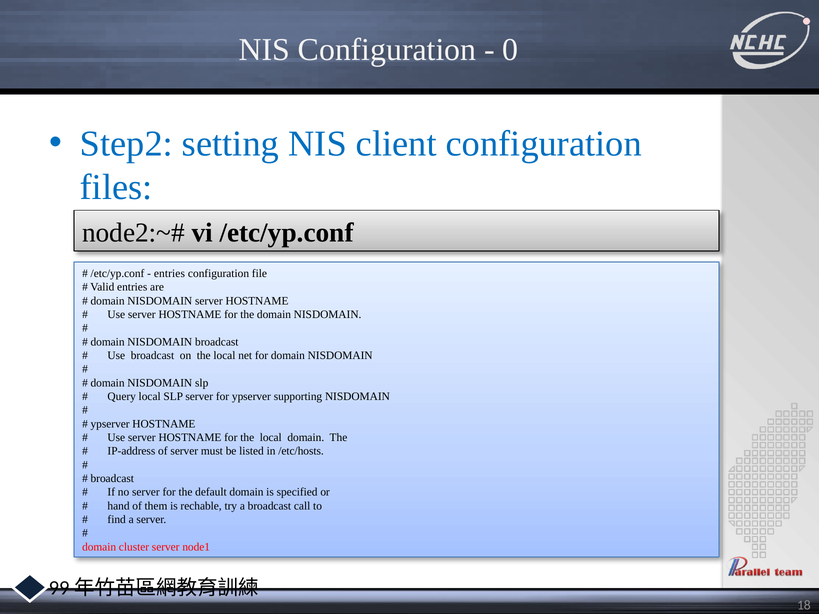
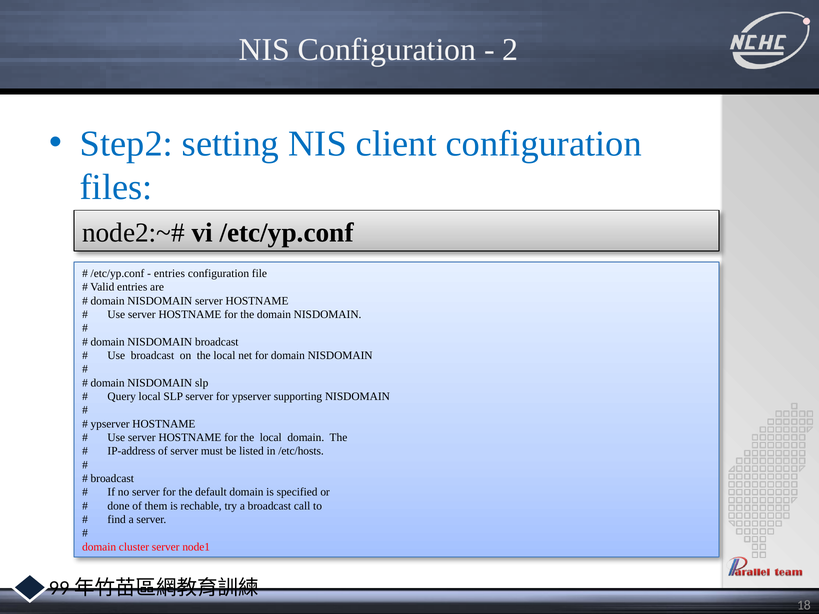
0: 0 -> 2 (510, 50)
hand: hand -> done (119, 506)
